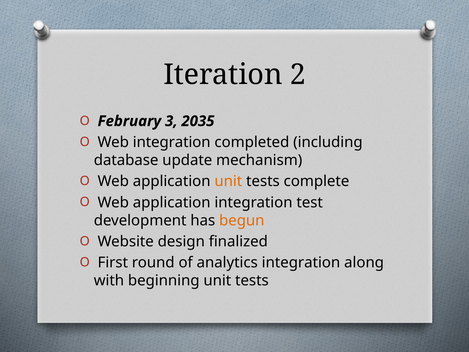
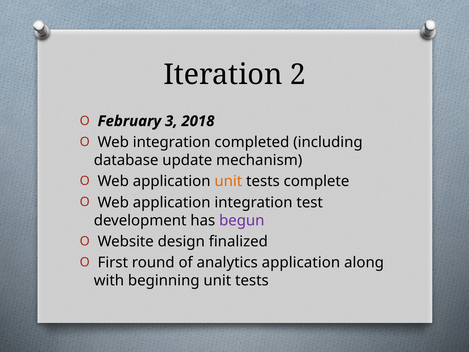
2035: 2035 -> 2018 (198, 121)
begun colour: orange -> purple (242, 220)
analytics integration: integration -> application (301, 262)
